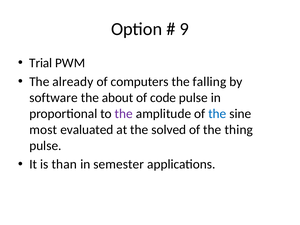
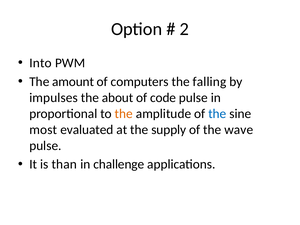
9: 9 -> 2 (184, 29)
Trial: Trial -> Into (41, 63)
already: already -> amount (73, 82)
software: software -> impulses (54, 98)
the colour: purple -> orange (124, 114)
solved: solved -> supply (169, 130)
thing: thing -> wave (239, 130)
semester: semester -> challenge (119, 164)
